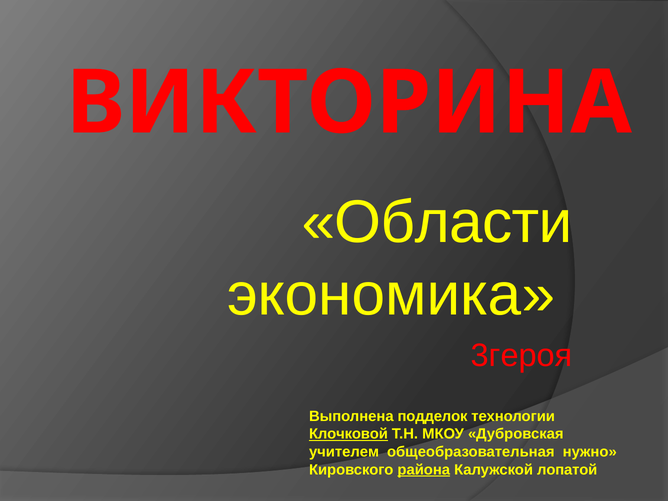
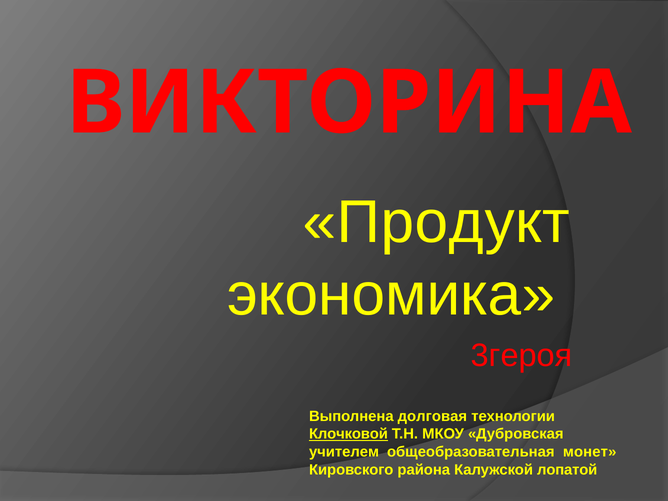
Области: Области -> Продукт (436, 222)
подделок: подделок -> долговая (432, 416)
нужно: нужно -> монет (590, 452)
района underline: present -> none (424, 470)
